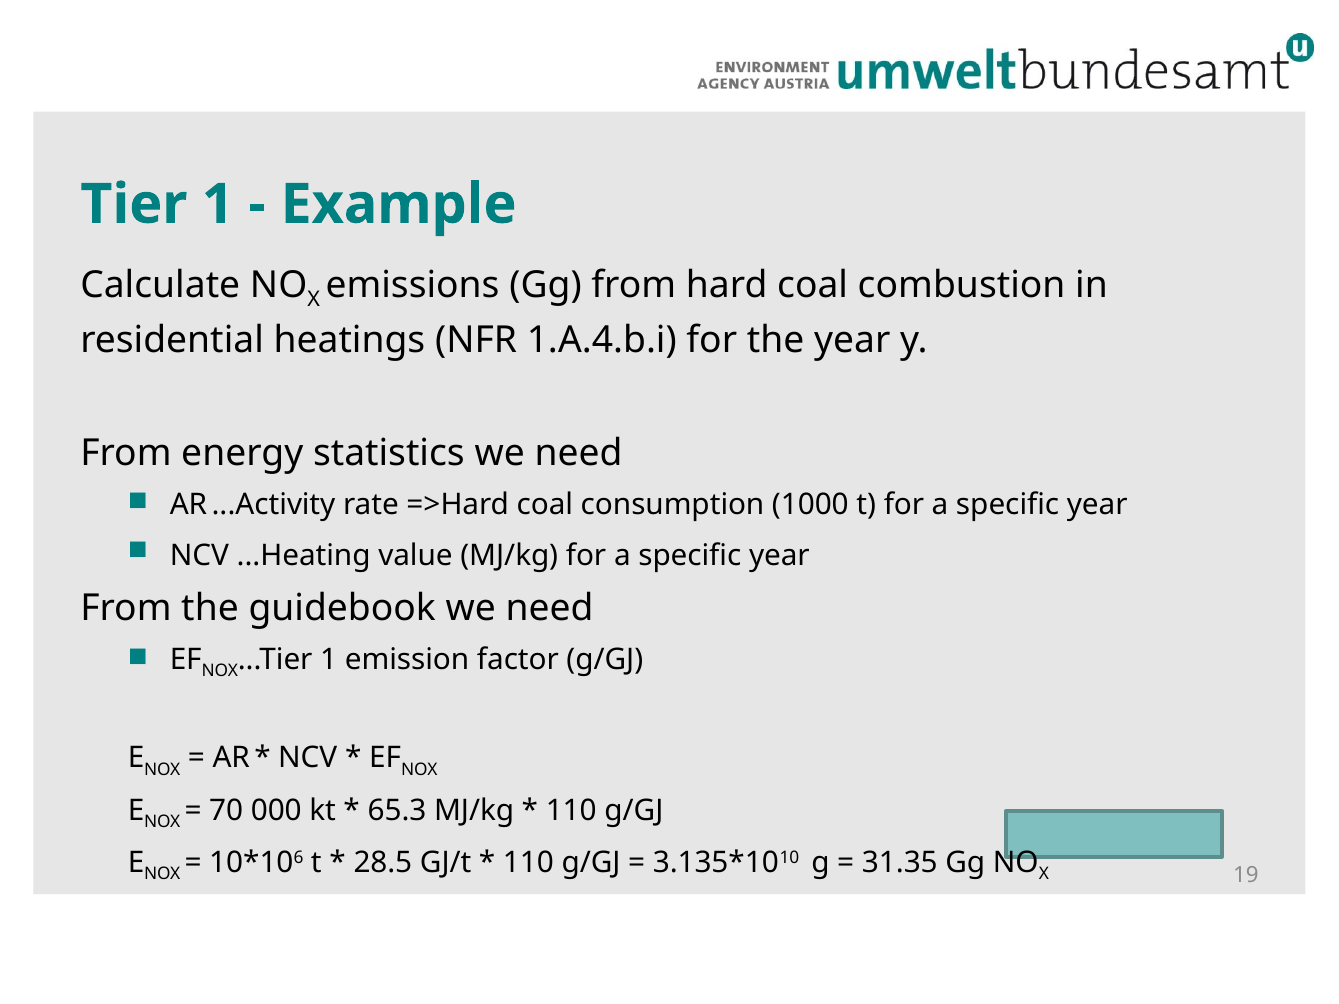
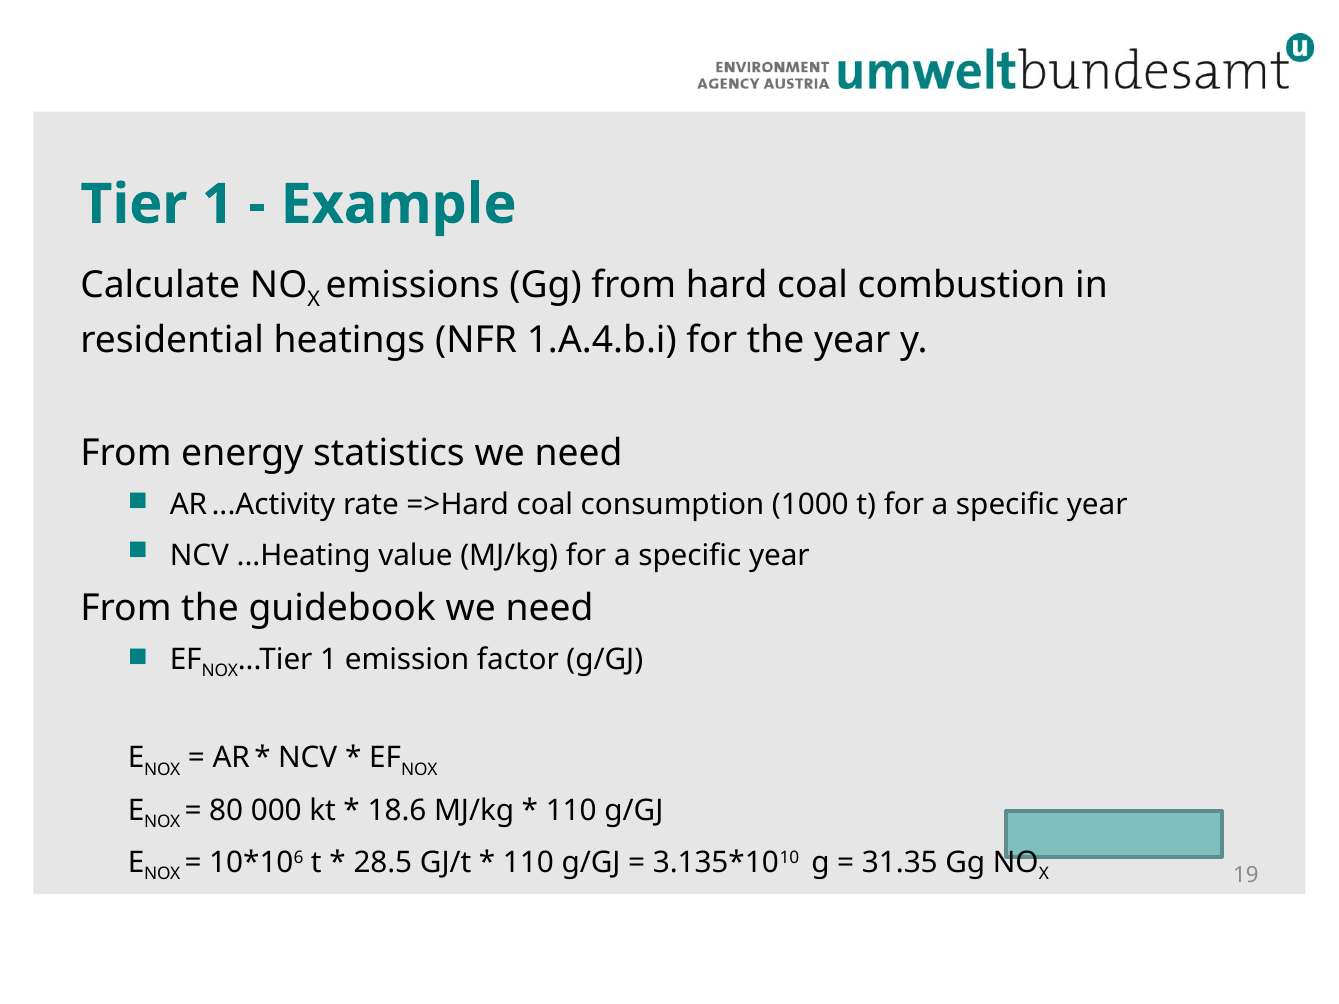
70: 70 -> 80 (226, 810)
65.3: 65.3 -> 18.6 (397, 810)
